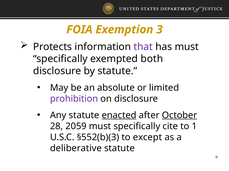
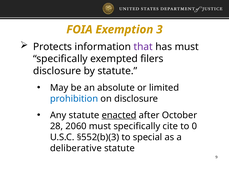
both: both -> filers (152, 59)
prohibition colour: purple -> blue (74, 99)
October underline: present -> none (180, 116)
2059: 2059 -> 2060 (76, 127)
1: 1 -> 0 (194, 127)
except: except -> special (148, 138)
